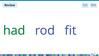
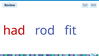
had colour: green -> red (14, 30)
